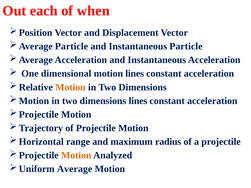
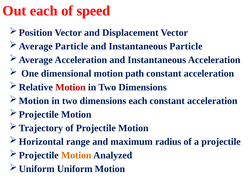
when: when -> speed (93, 11)
motion lines: lines -> path (135, 74)
Motion colour: orange -> red (70, 87)
dimensions lines: lines -> each (138, 101)
Average: Average -> Uniform (75, 169)
